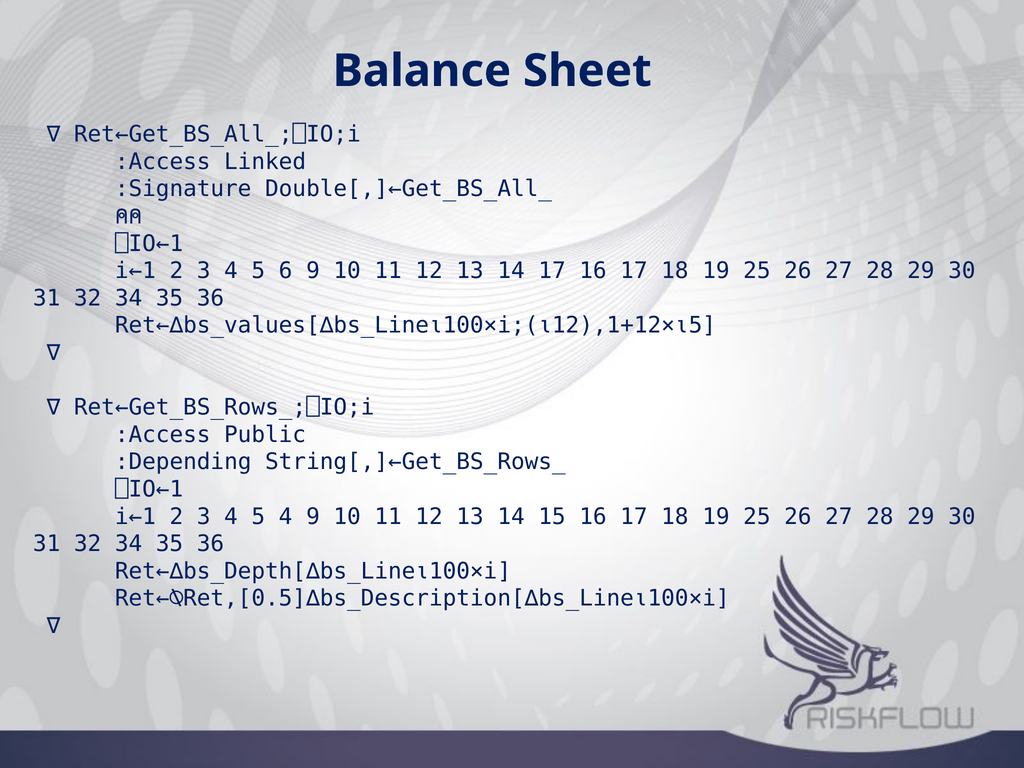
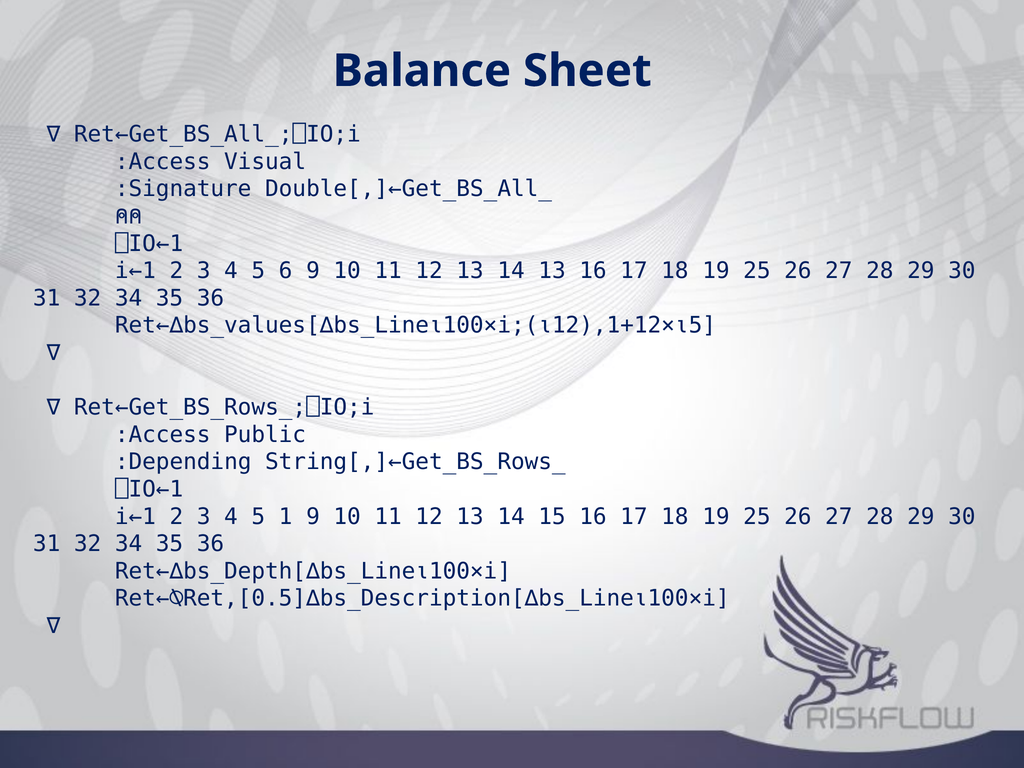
Linked: Linked -> Visual (265, 162)
14 17: 17 -> 13 (552, 271)
5 4: 4 -> 1 (286, 517)
